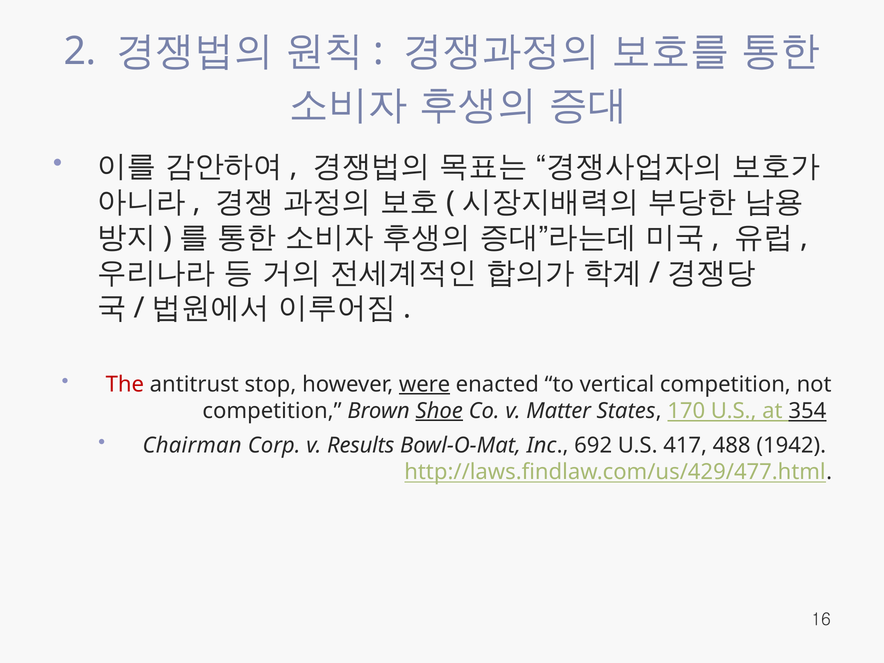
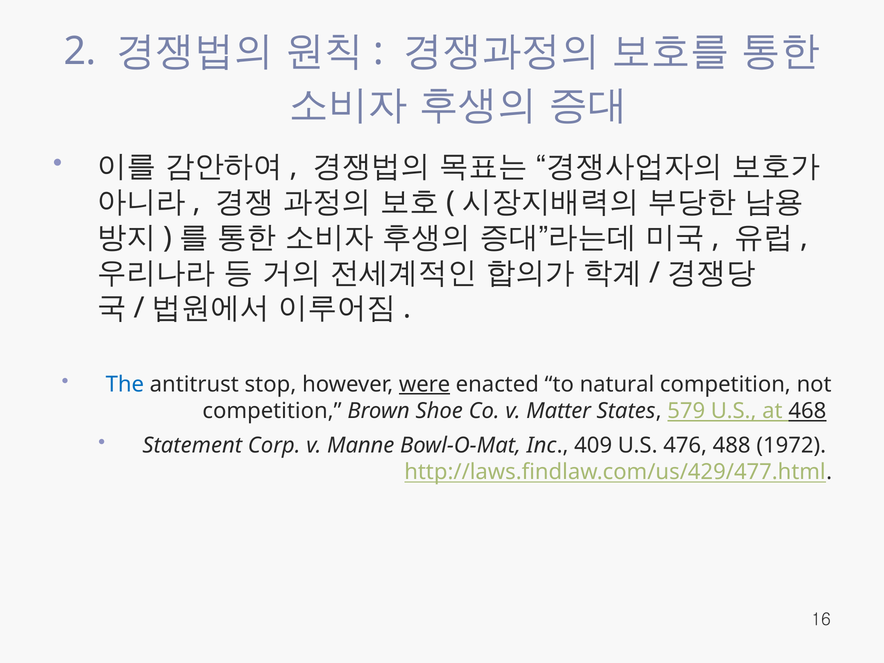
The colour: red -> blue (125, 384)
vertical: vertical -> natural (617, 384)
Shoe underline: present -> none (439, 411)
170: 170 -> 579 (686, 411)
354: 354 -> 468 (807, 411)
Chairman: Chairman -> Statement (192, 445)
Results: Results -> Manne (361, 445)
692: 692 -> 409 (593, 445)
417: 417 -> 476 (685, 445)
1942: 1942 -> 1972 (791, 445)
